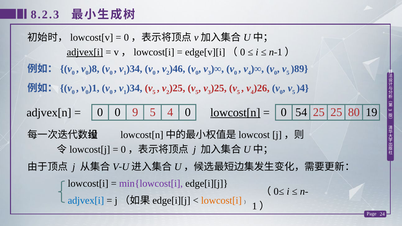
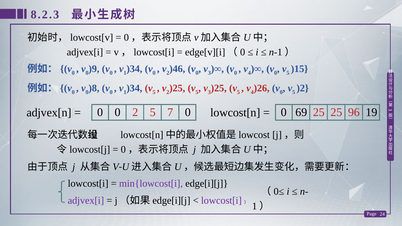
adjvex[i underline: present -> none (85, 52)
)8: )8 -> )9 (94, 69)
)89: )89 -> )15 (300, 69)
)1: )1 -> )8 (94, 88)
)4: )4 -> )2 (303, 88)
0 9: 9 -> 2 (135, 112)
5 4: 4 -> 7 (170, 112)
lowcost[n underline: present -> none (235, 113)
54: 54 -> 69 (301, 112)
80: 80 -> 96 (354, 112)
adjvex[i colour: blue -> purple (86, 200)
lowcost[i colour: orange -> purple (221, 200)
